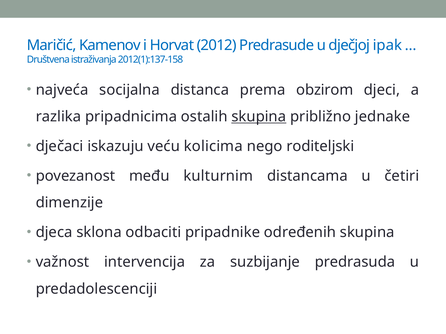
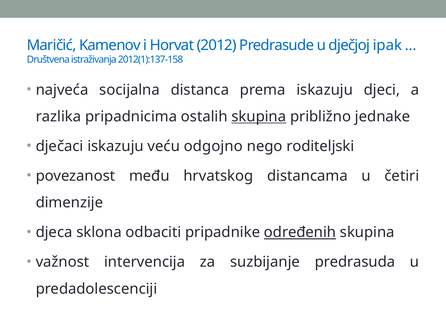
prema obzirom: obzirom -> iskazuju (325, 90)
kolicima: kolicima -> odgojno (213, 147)
kulturnim: kulturnim -> hrvatskog (218, 176)
određenih underline: none -> present (300, 233)
